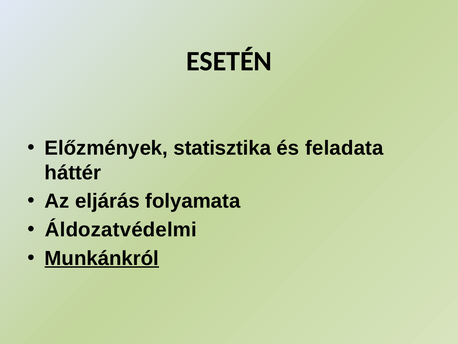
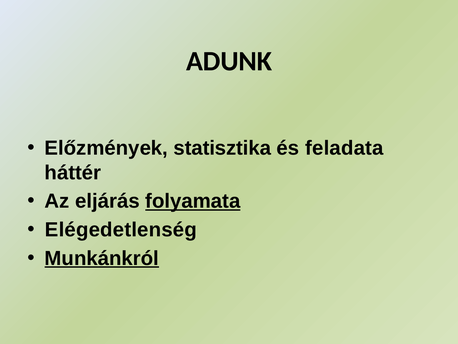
ESETÉN: ESETÉN -> ADUNK (229, 61)
folyamata underline: none -> present (193, 201)
Áldozatvédelmi: Áldozatvédelmi -> Elégedetlenség (121, 229)
